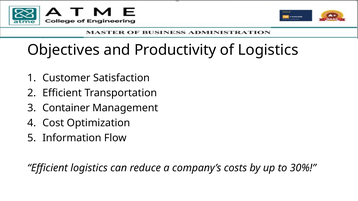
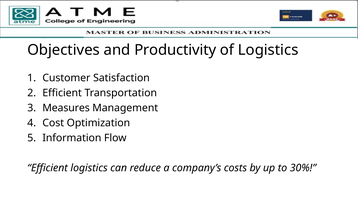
Container: Container -> Measures (66, 108)
